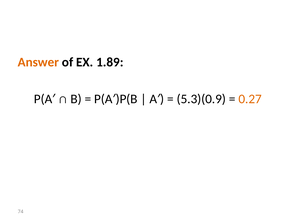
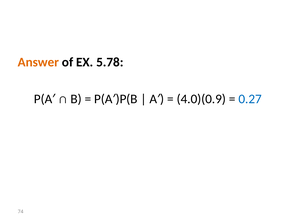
1.89: 1.89 -> 5.78 (110, 62)
5.3)(0.9: 5.3)(0.9 -> 4.0)(0.9 (201, 99)
0.27 colour: orange -> blue (250, 99)
